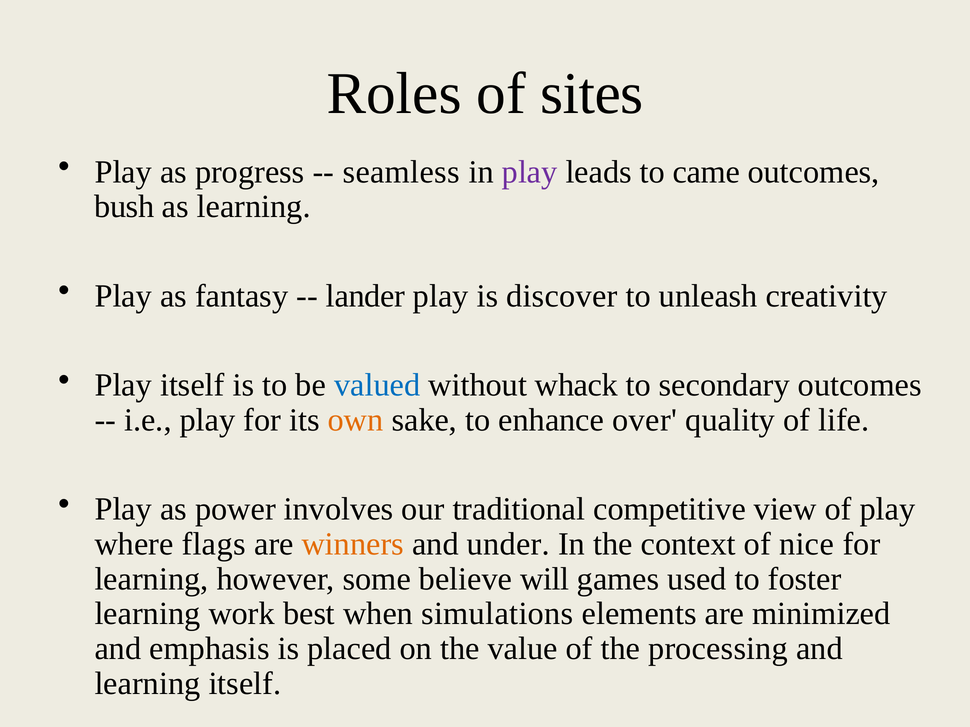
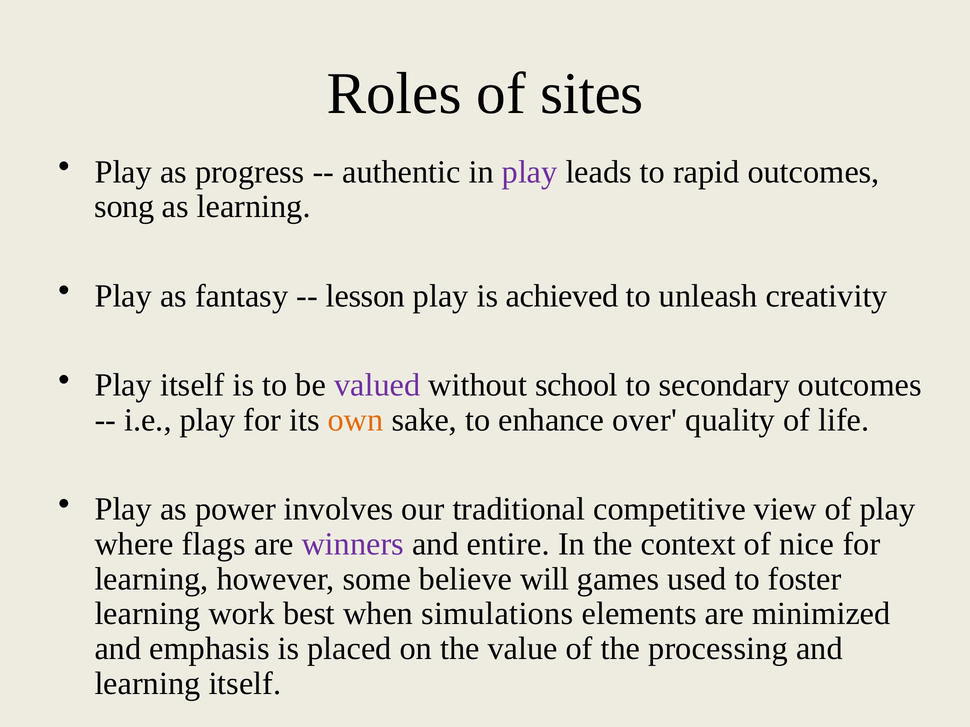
seamless: seamless -> authentic (401, 172)
came: came -> rapid (706, 172)
bush: bush -> song (124, 207)
lander: lander -> lesson (365, 296)
discover: discover -> achieved (562, 296)
valued colour: blue -> purple (377, 385)
whack: whack -> school (577, 385)
winners colour: orange -> purple (353, 544)
under: under -> entire (508, 544)
